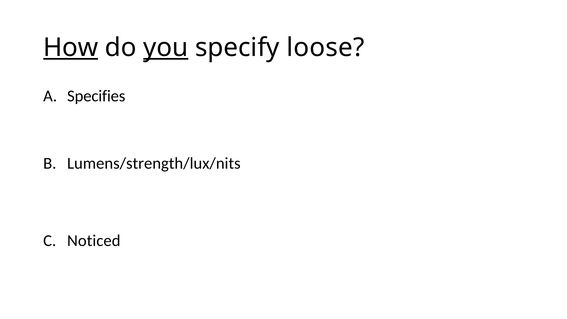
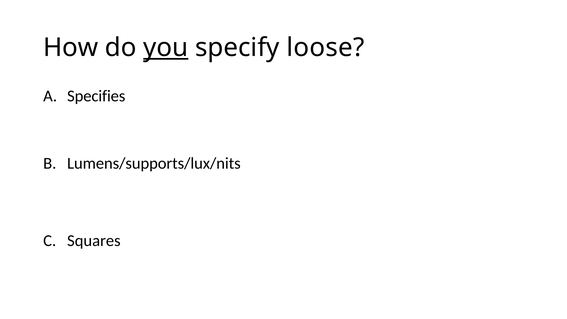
How underline: present -> none (71, 48)
Lumens/strength/lux/nits: Lumens/strength/lux/nits -> Lumens/supports/lux/nits (154, 163)
Noticed: Noticed -> Squares (94, 241)
